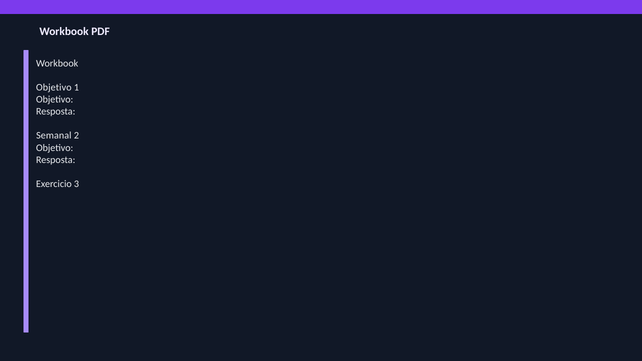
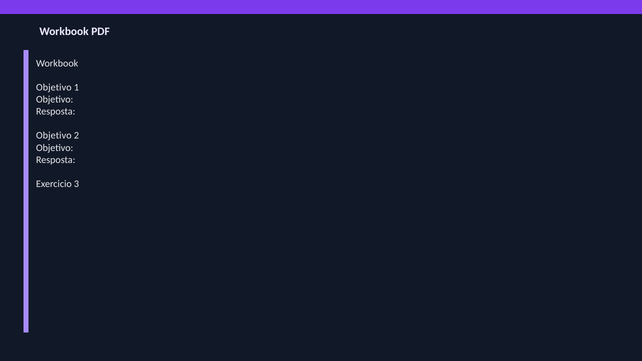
Semanal: Semanal -> Objetivo (54, 136)
